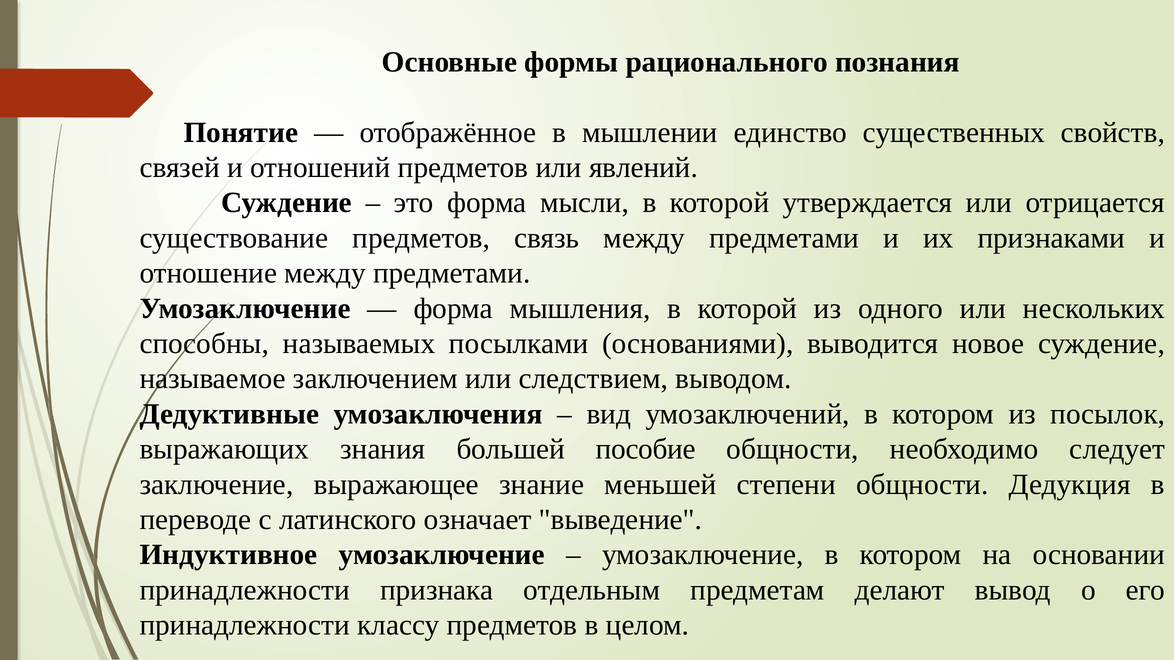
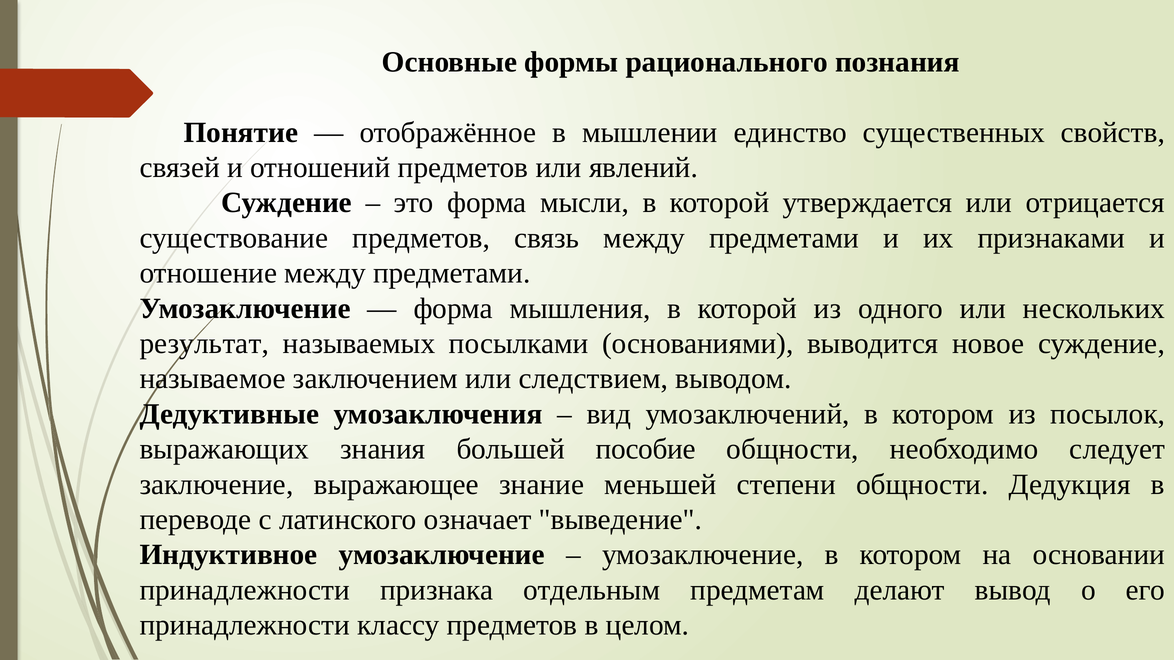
способны: способны -> результат (204, 344)
